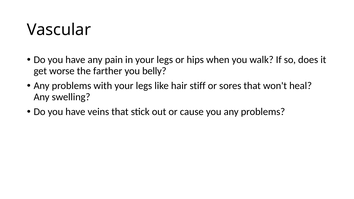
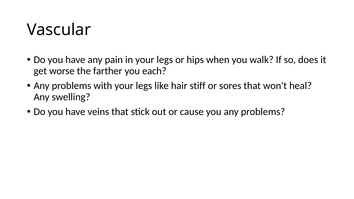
belly: belly -> each (154, 71)
